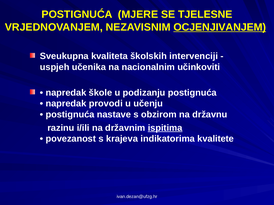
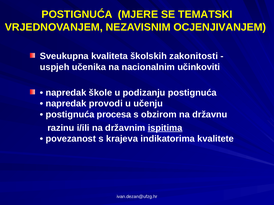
TJELESNE: TJELESNE -> TEMATSKI (205, 14)
OCJENJIVANJEM underline: present -> none (220, 27)
intervenciji: intervenciji -> zakonitosti (194, 56)
nastave: nastave -> procesa (114, 115)
